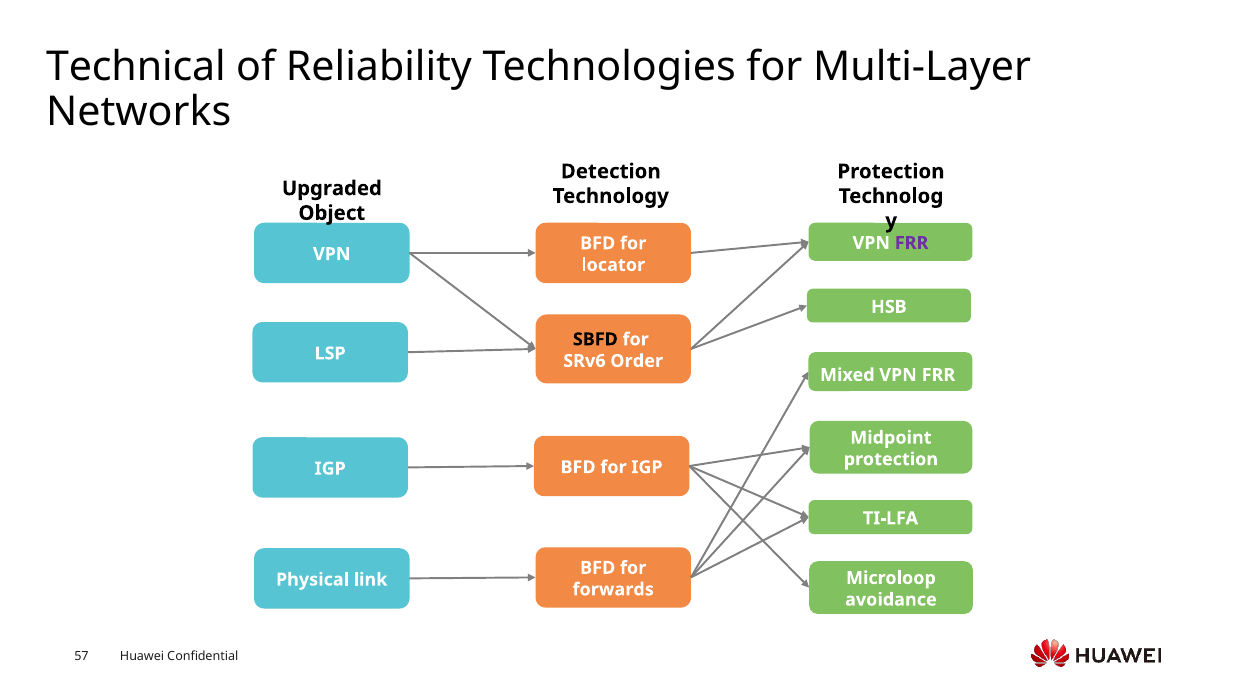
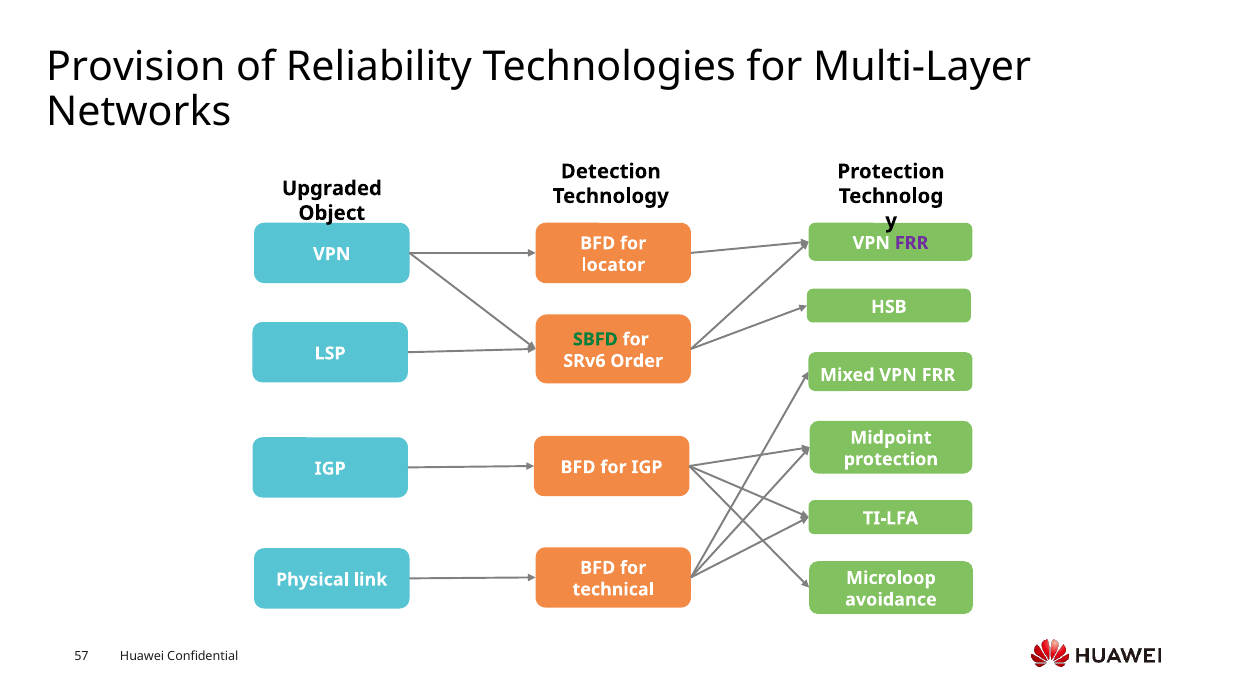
Technical: Technical -> Provision (136, 67)
SBFD colour: black -> green (595, 339)
forwards: forwards -> technical (613, 590)
